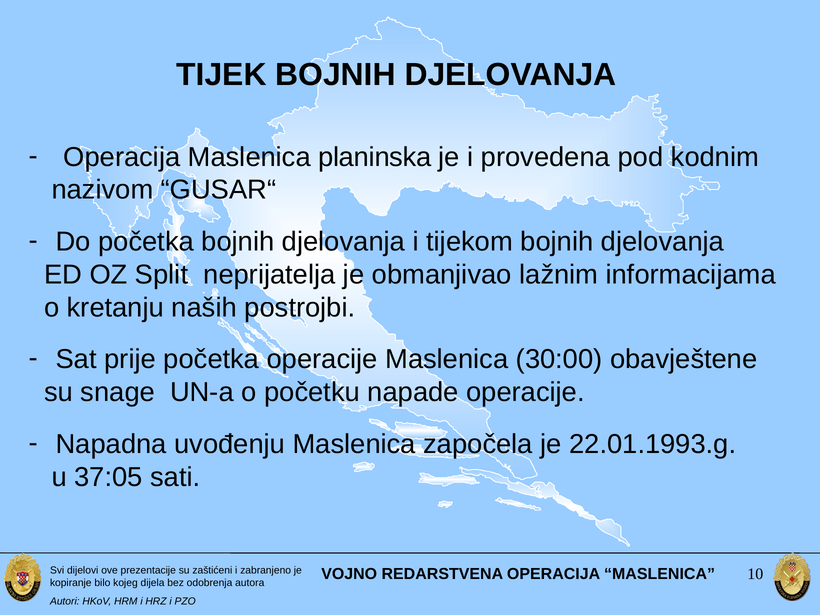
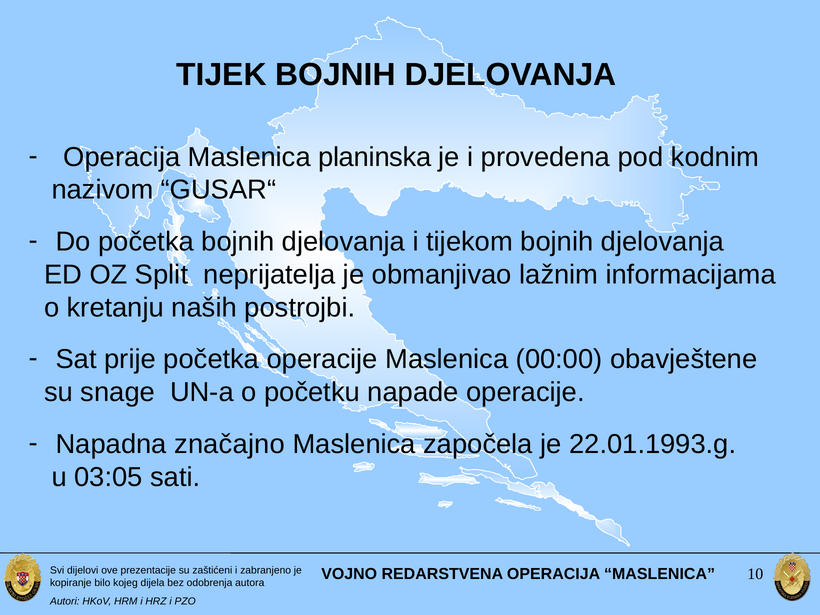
30:00: 30:00 -> 00:00 (559, 359)
uvođenju: uvođenju -> značajno (230, 444)
37:05: 37:05 -> 03:05 (108, 477)
